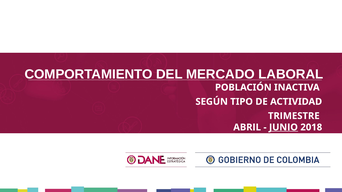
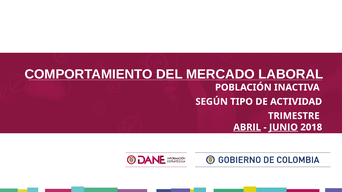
ABRIL underline: none -> present (247, 128)
